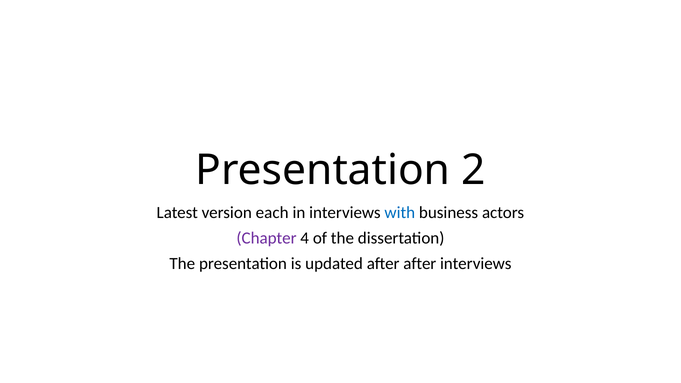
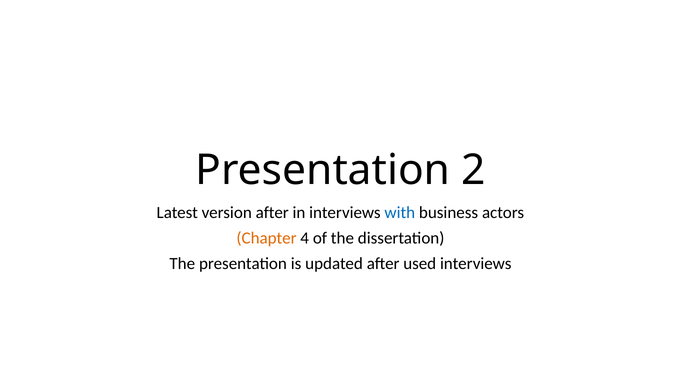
version each: each -> after (272, 213)
Chapter colour: purple -> orange (267, 238)
after after: after -> used (420, 264)
